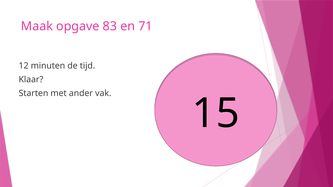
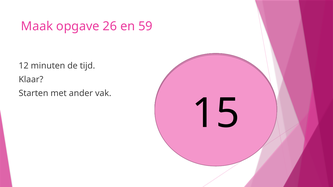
83: 83 -> 26 (110, 26)
71: 71 -> 59 (145, 26)
